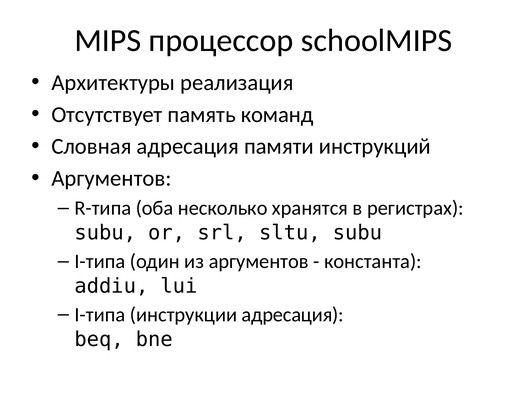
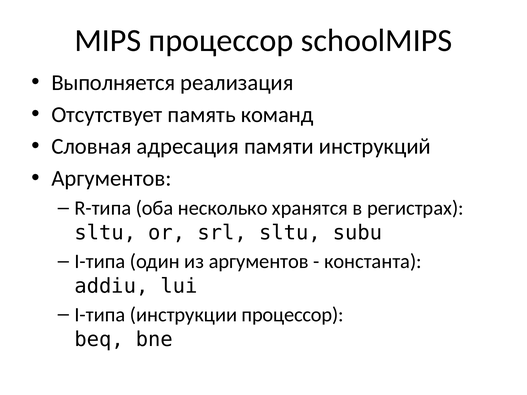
Архитектуры: Архитектуры -> Выполняется (113, 83)
subu: subu -> sltu (105, 233)
инструкции адресация: адресация -> процессор (293, 315)
